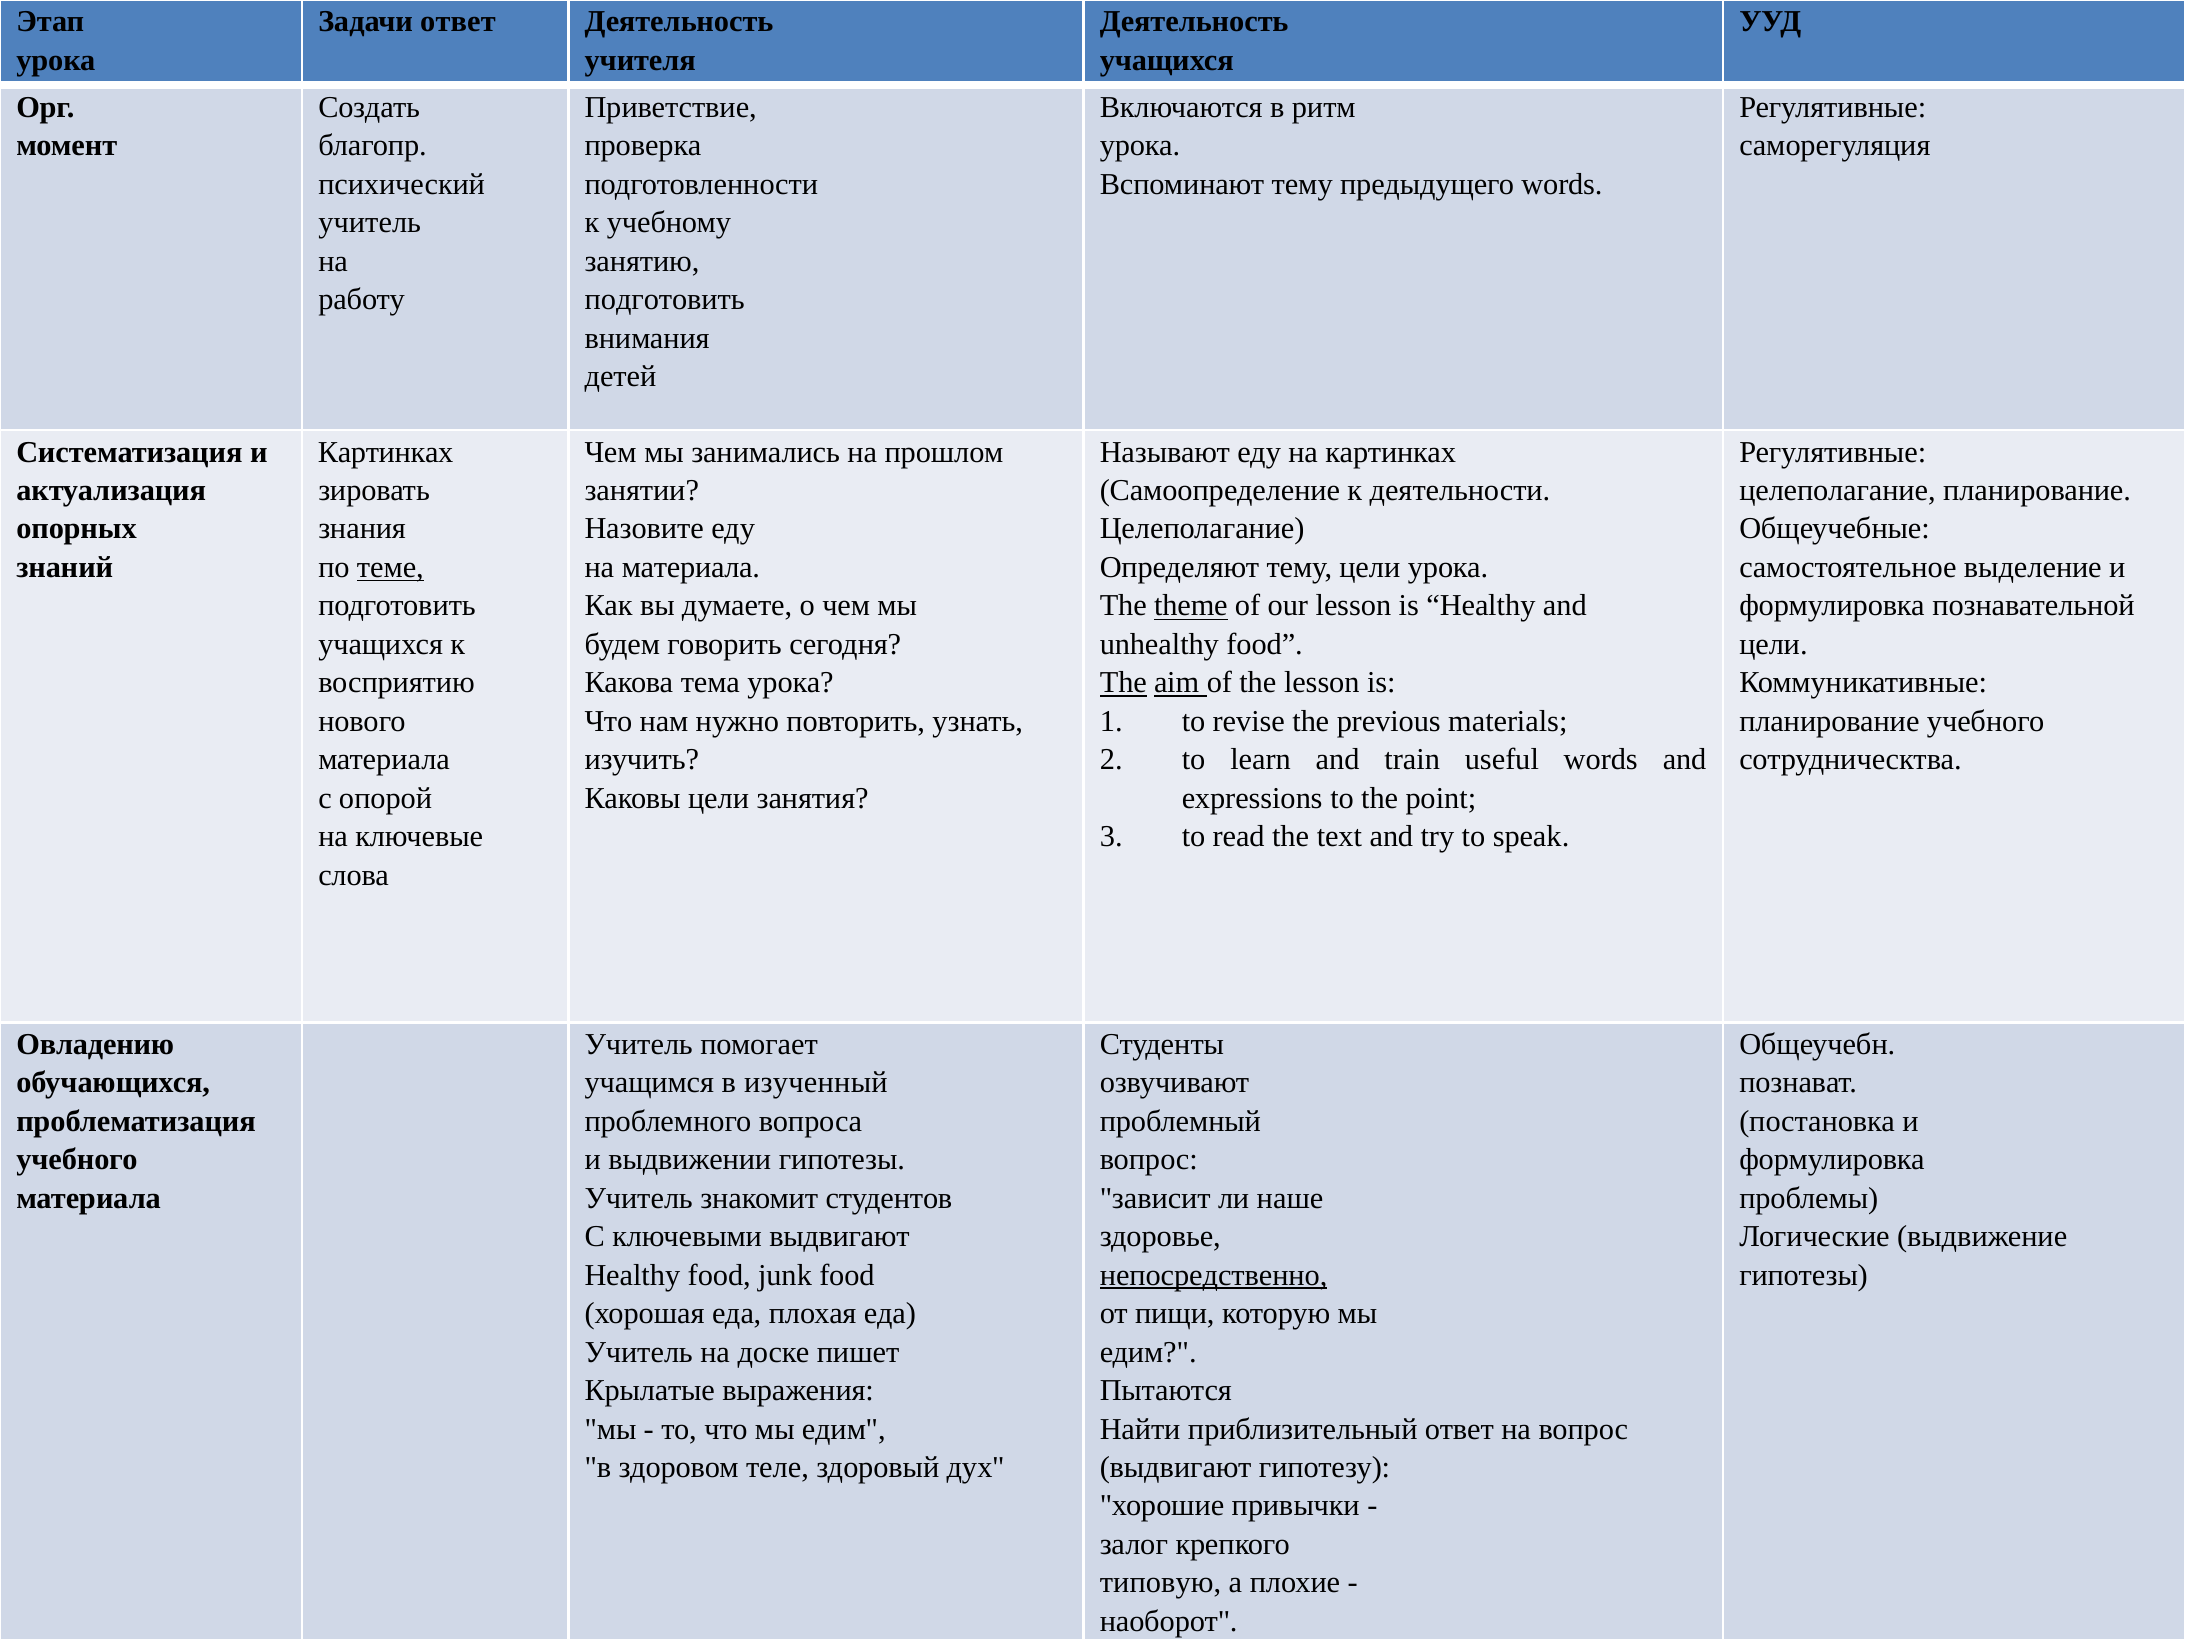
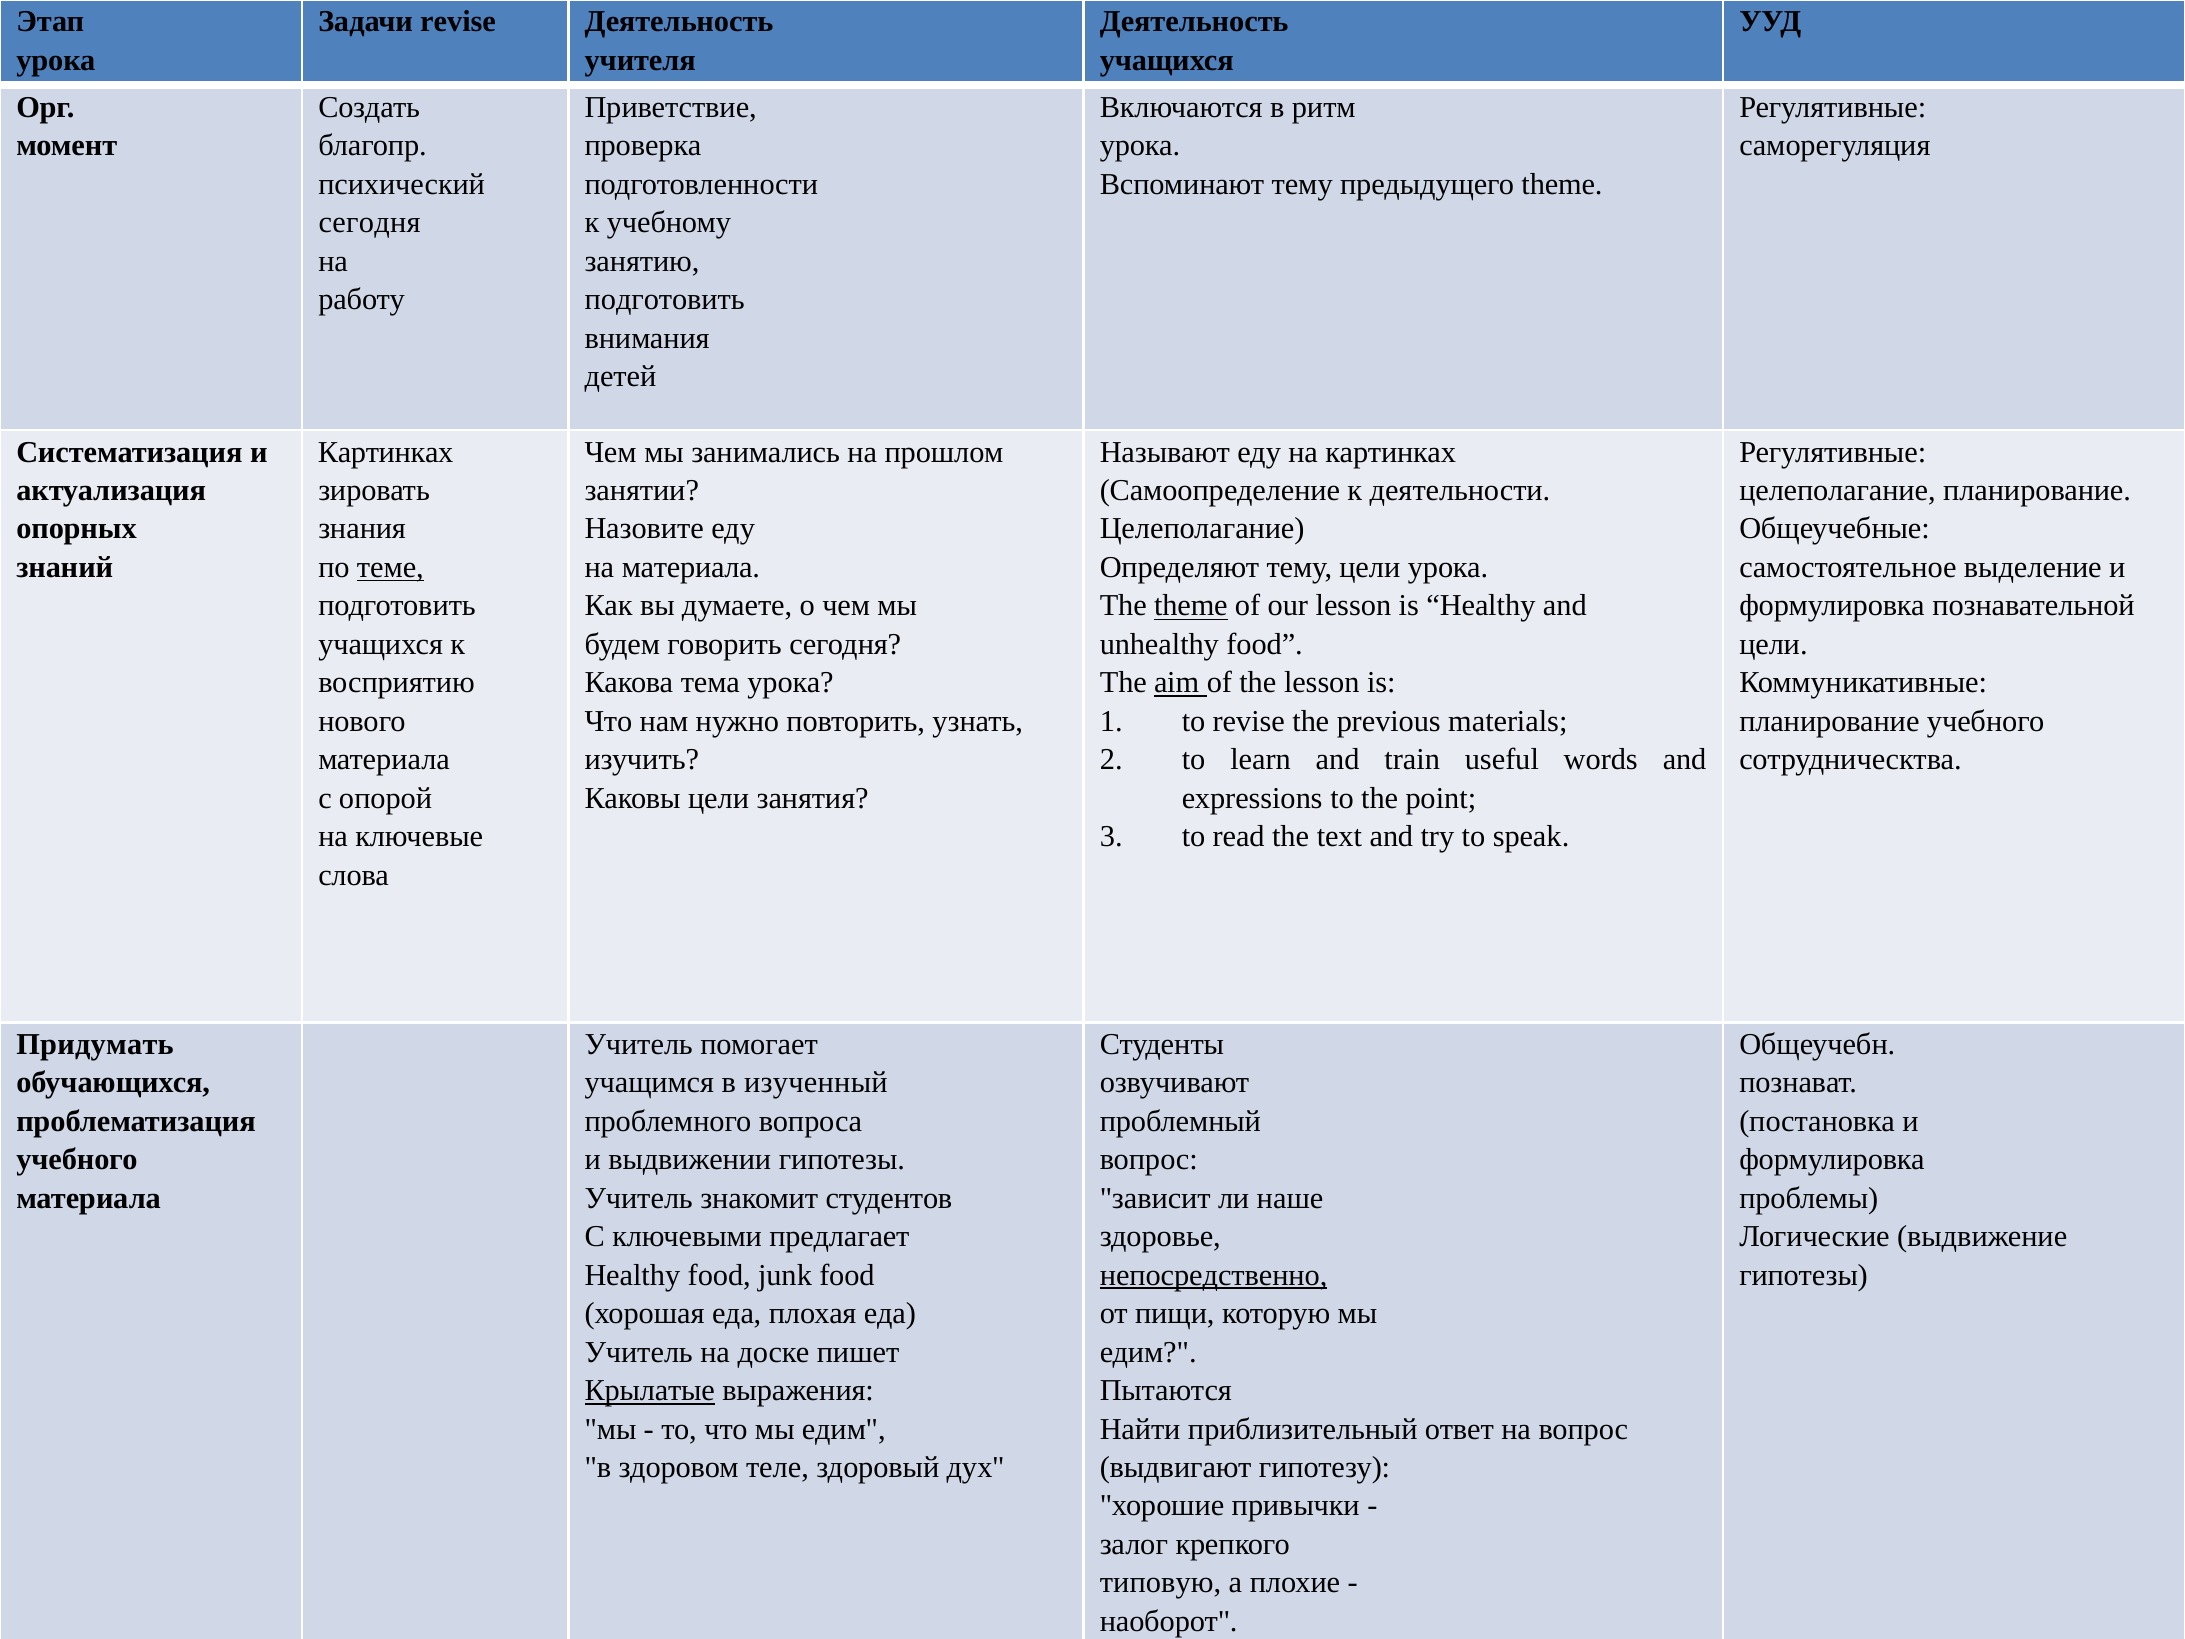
Задачи ответ: ответ -> revise (458, 22)
предыдущего words: words -> theme (1562, 184)
учитель: учитель -> сегодня (370, 223)
The underline: present -> none (1123, 683)
Овладению: Овладению -> Придумать (95, 1044)
ключевыми выдвигают: выдвигают -> предлагает (839, 1237)
Крылатые underline: none -> present (650, 1390)
